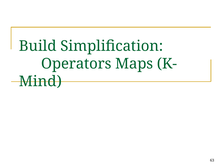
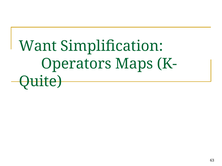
Build: Build -> Want (38, 46)
Mind: Mind -> Quite (40, 82)
